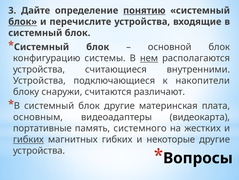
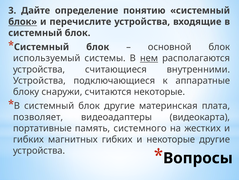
понятию underline: present -> none (144, 10)
конфигурацию: конфигурацию -> используемый (47, 58)
накопители: накопители -> аппаратные (203, 80)
считаются различают: различают -> некоторые (159, 91)
основным: основным -> позволяет (38, 117)
гибких underline: present -> none (28, 139)
